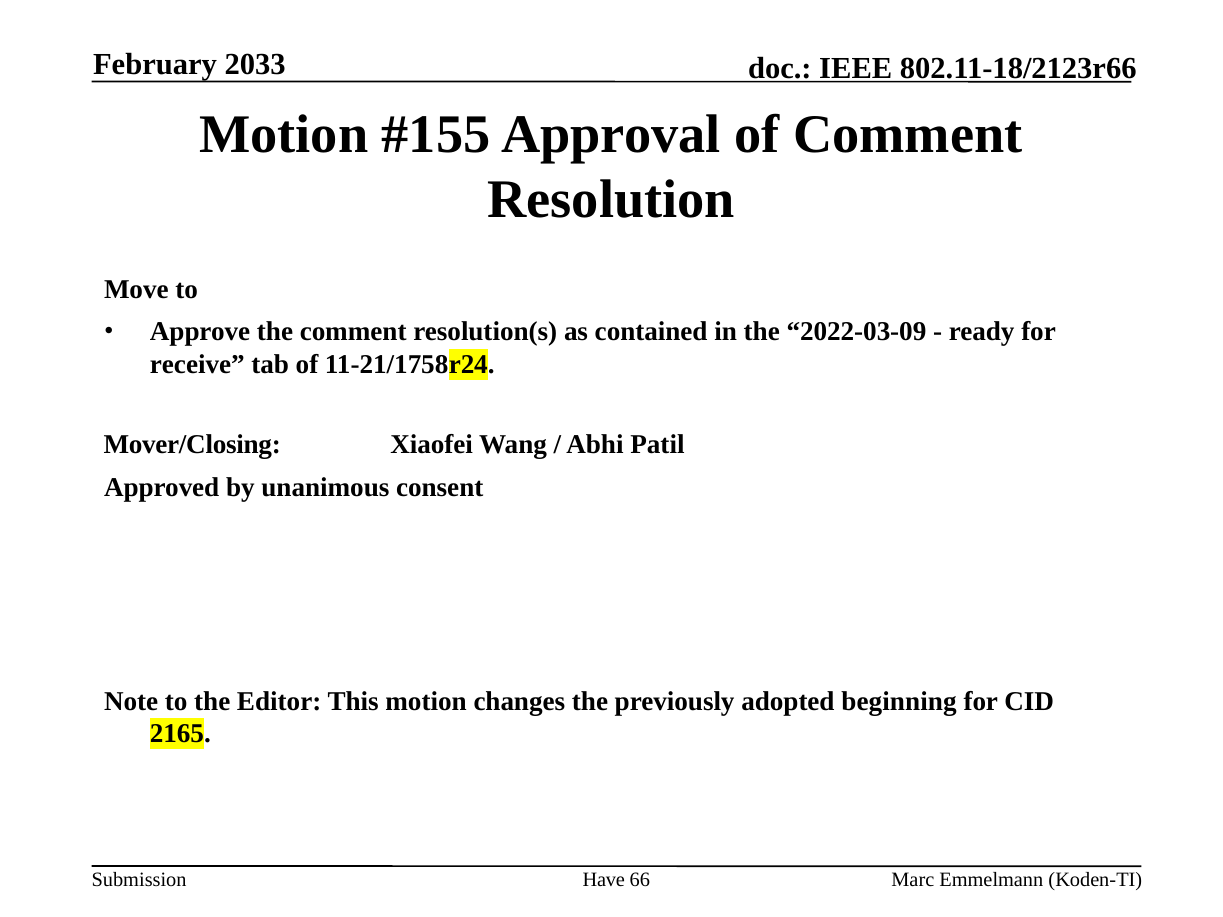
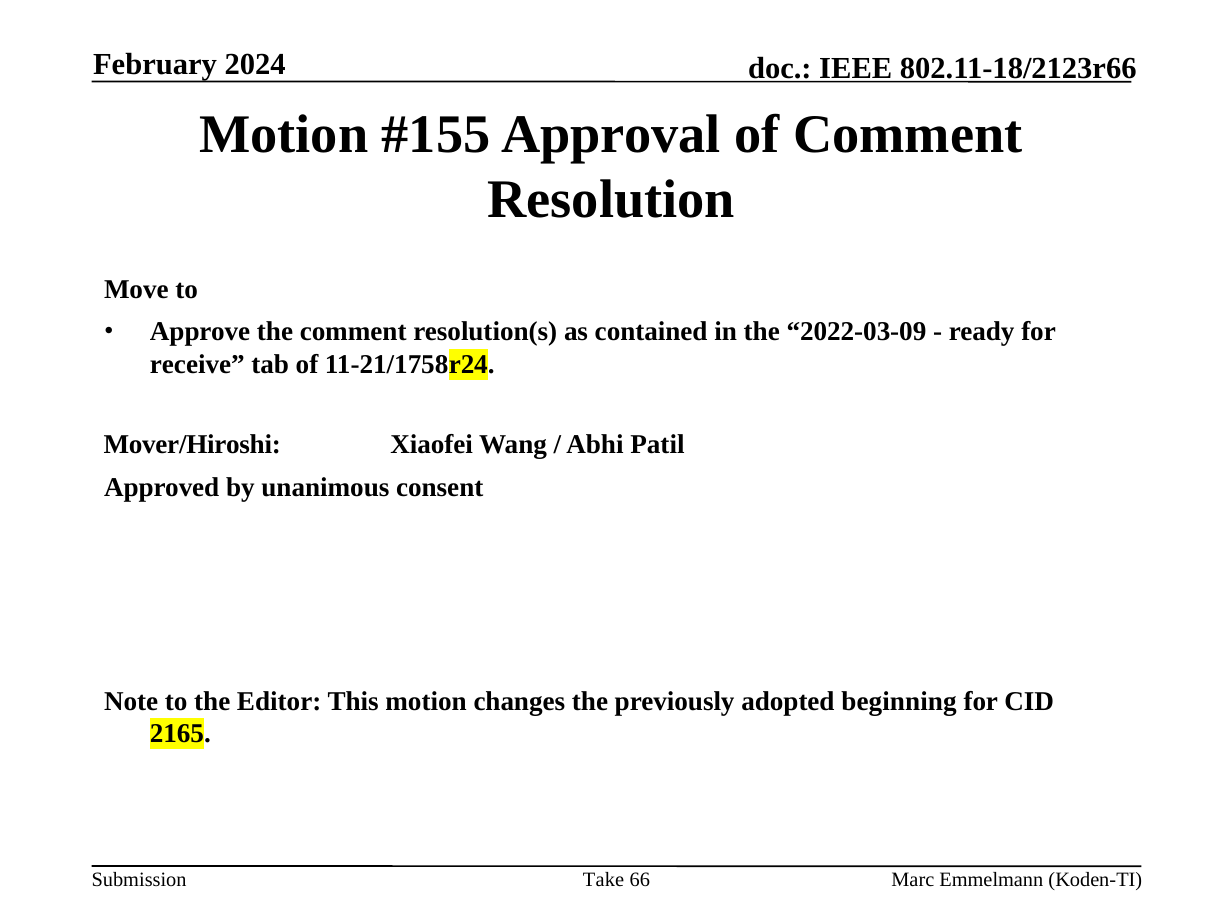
2033: 2033 -> 2024 (255, 65)
Mover/Closing: Mover/Closing -> Mover/Hiroshi (192, 445)
Have: Have -> Take (604, 880)
